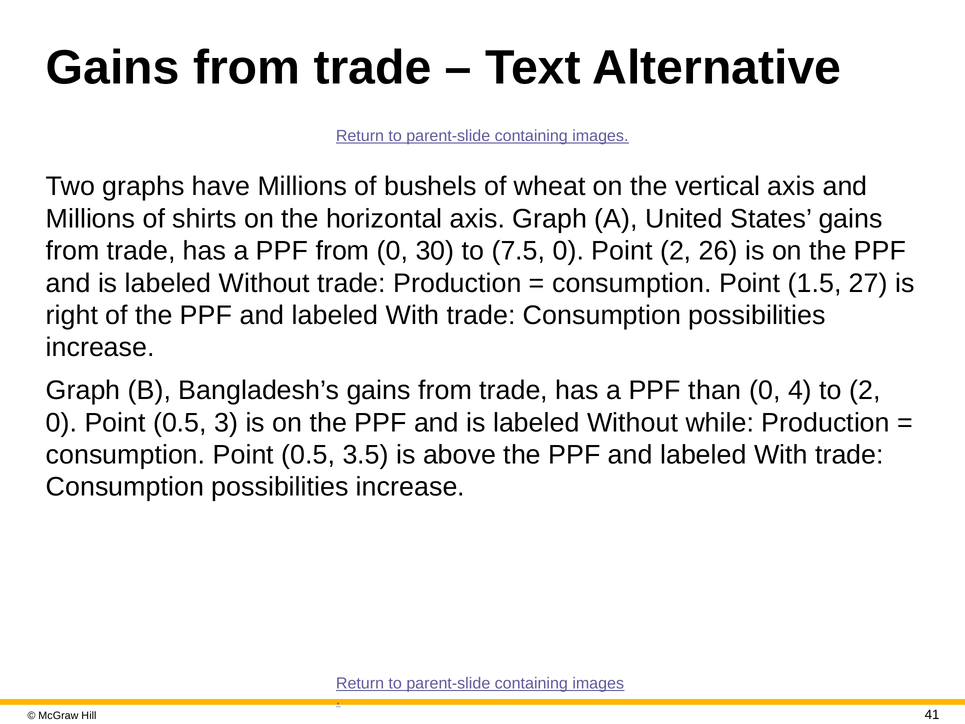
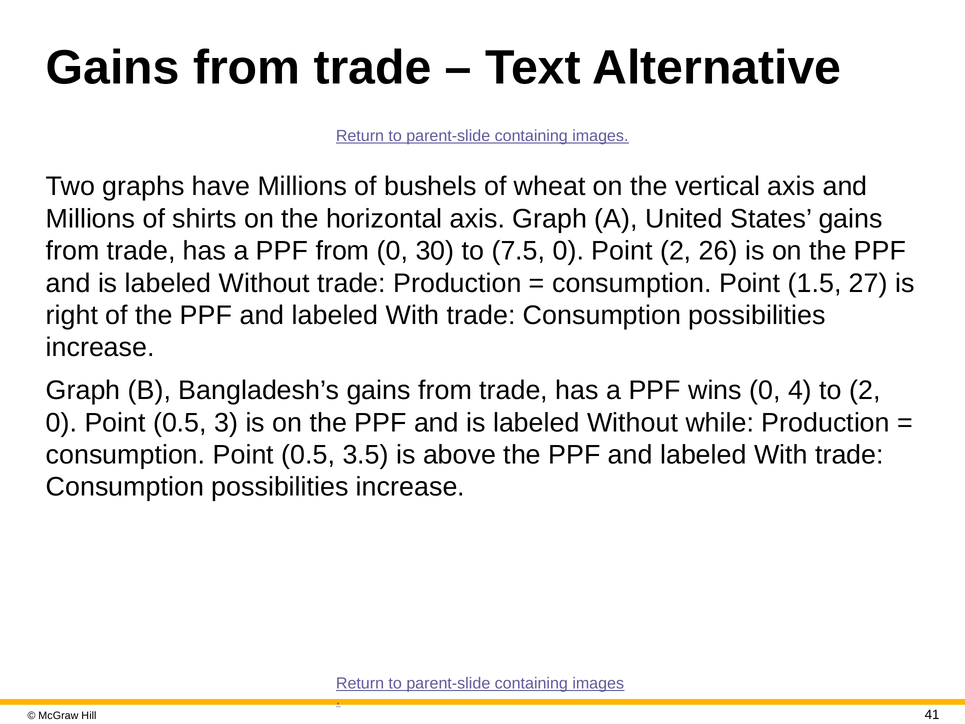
than: than -> wins (715, 390)
